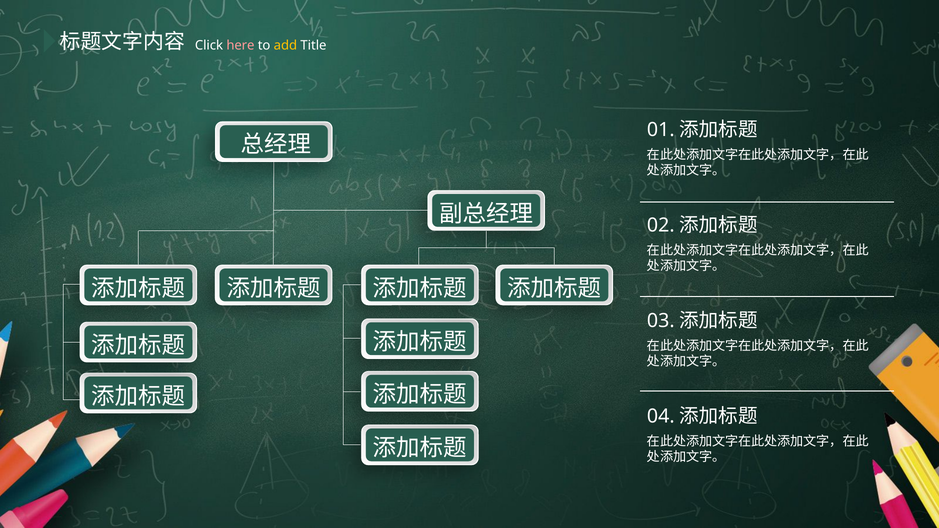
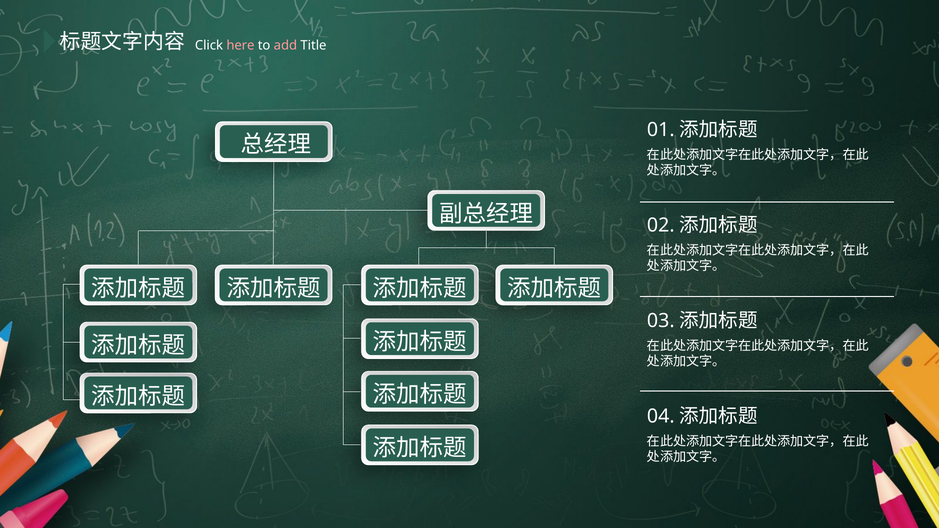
add colour: yellow -> pink (285, 45)
